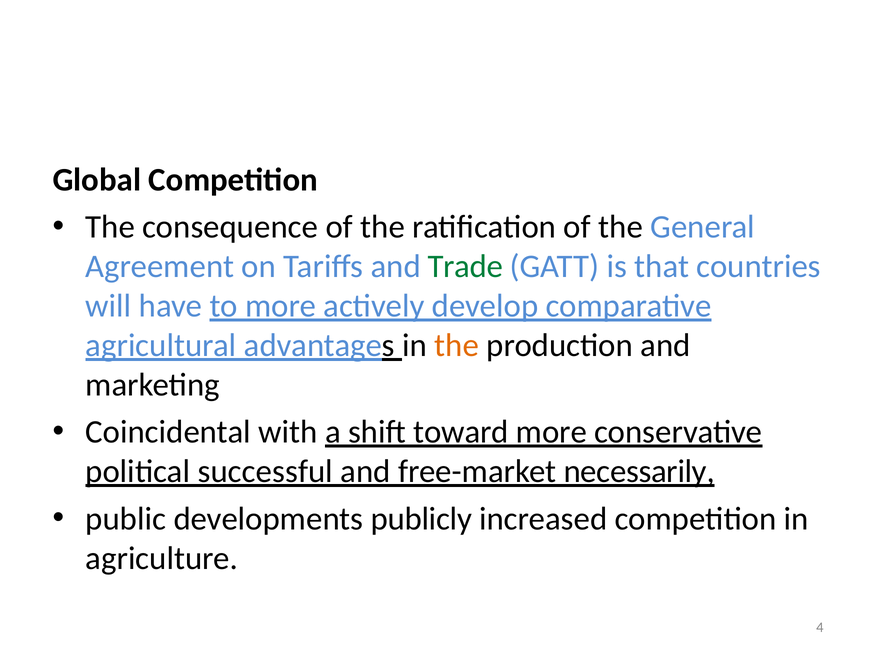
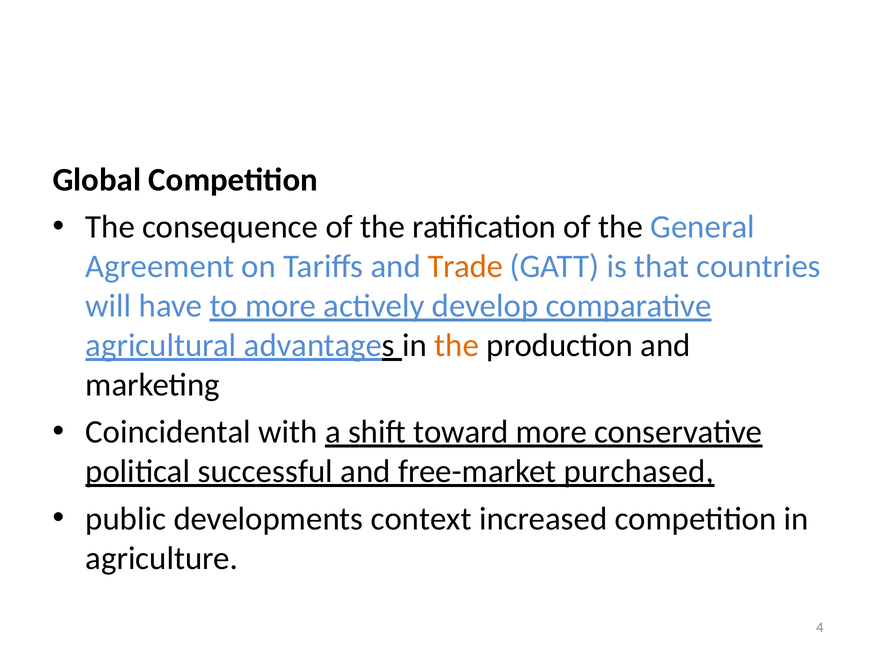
Trade colour: green -> orange (465, 266)
necessarily: necessarily -> purchased (639, 471)
publicly: publicly -> context (421, 519)
